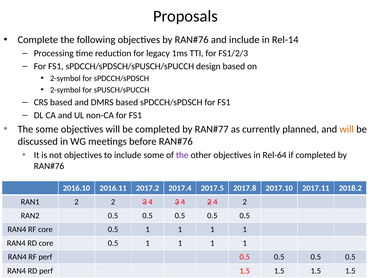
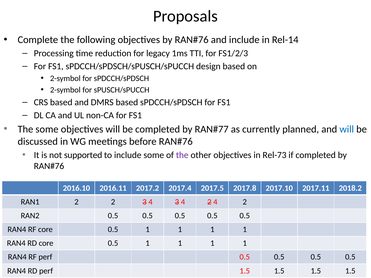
will colour: orange -> blue (347, 129)
not objectives: objectives -> supported (83, 155)
Rel-64: Rel-64 -> Rel-73 (275, 155)
